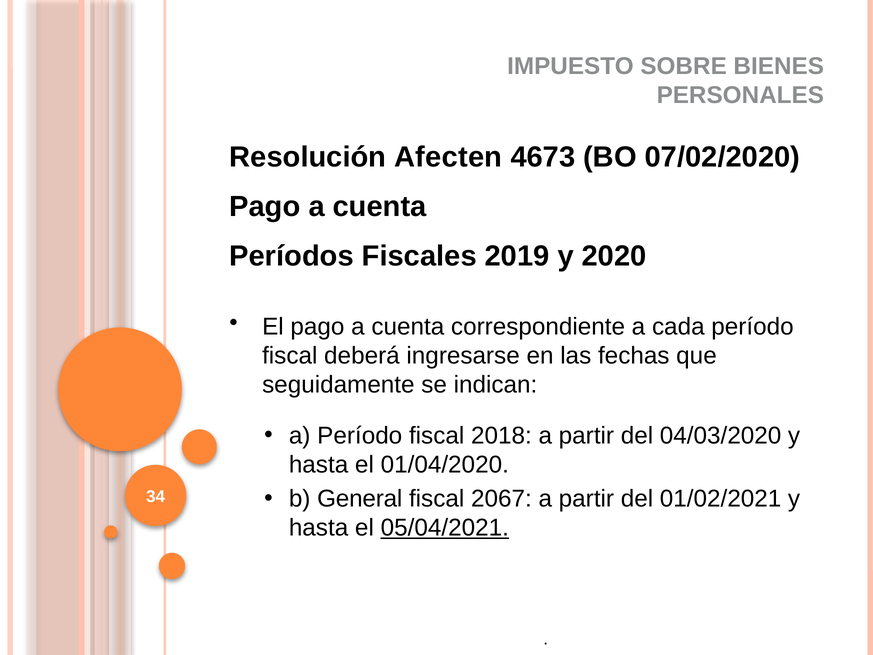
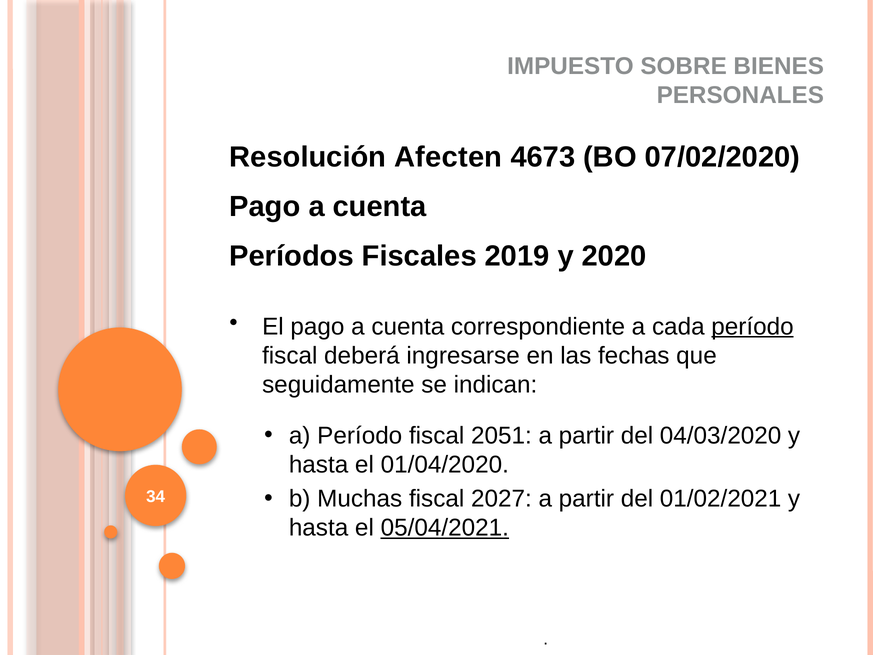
período underline: none -> present (753, 326)
2018: 2018 -> 2051 (501, 436)
General: General -> Muchas (360, 499)
2067: 2067 -> 2027 (501, 499)
